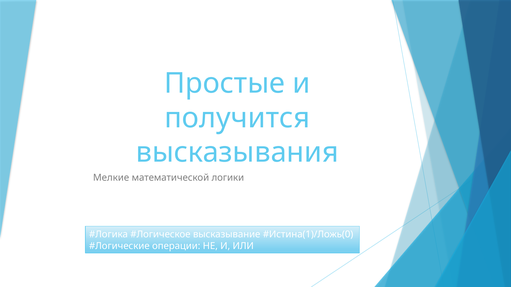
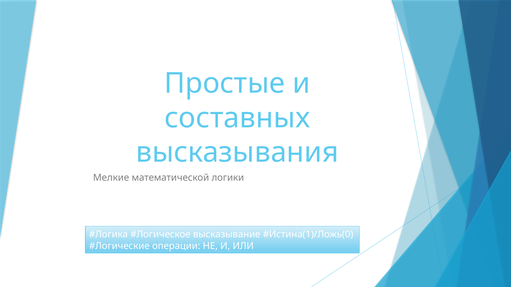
получится: получится -> составных (237, 118)
